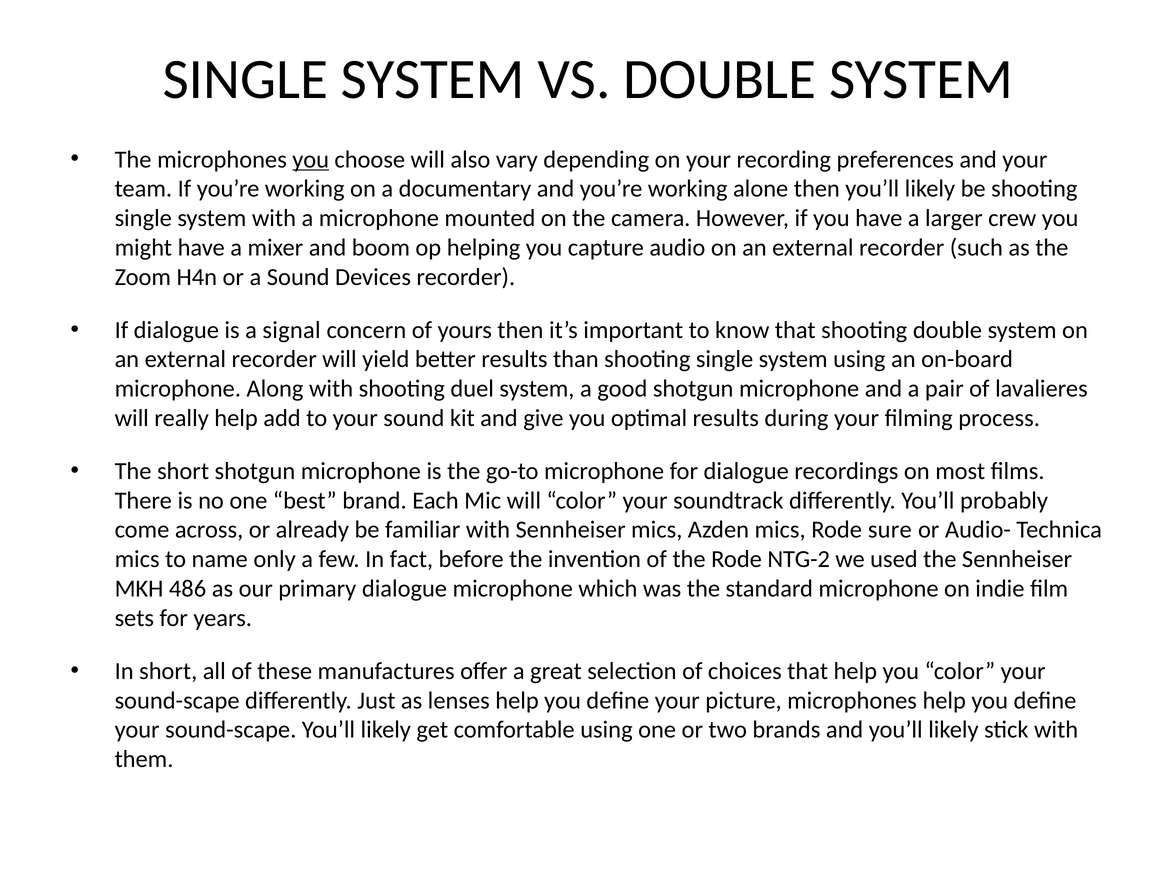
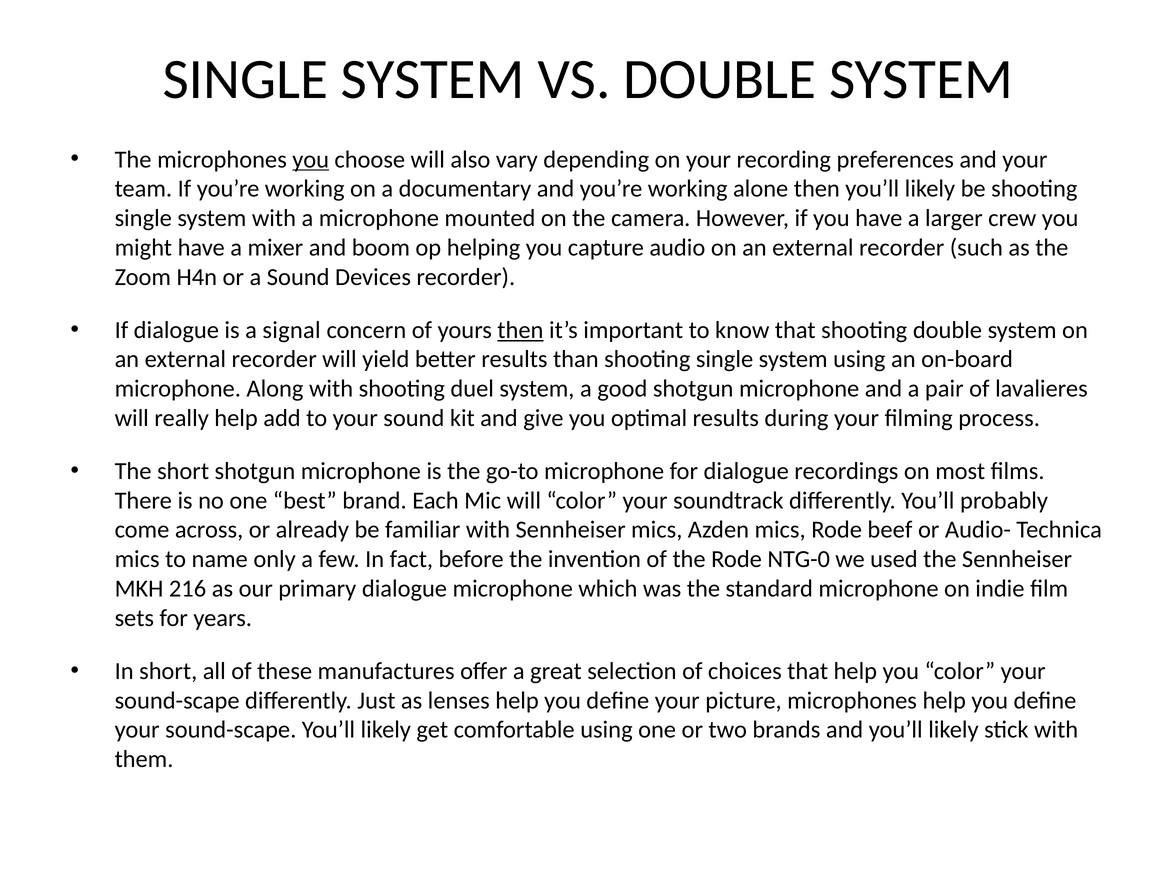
then underline: none -> present (520, 330)
sure: sure -> beef (890, 530)
NTG-2: NTG-2 -> NTG-0 (799, 559)
486: 486 -> 216 (188, 589)
